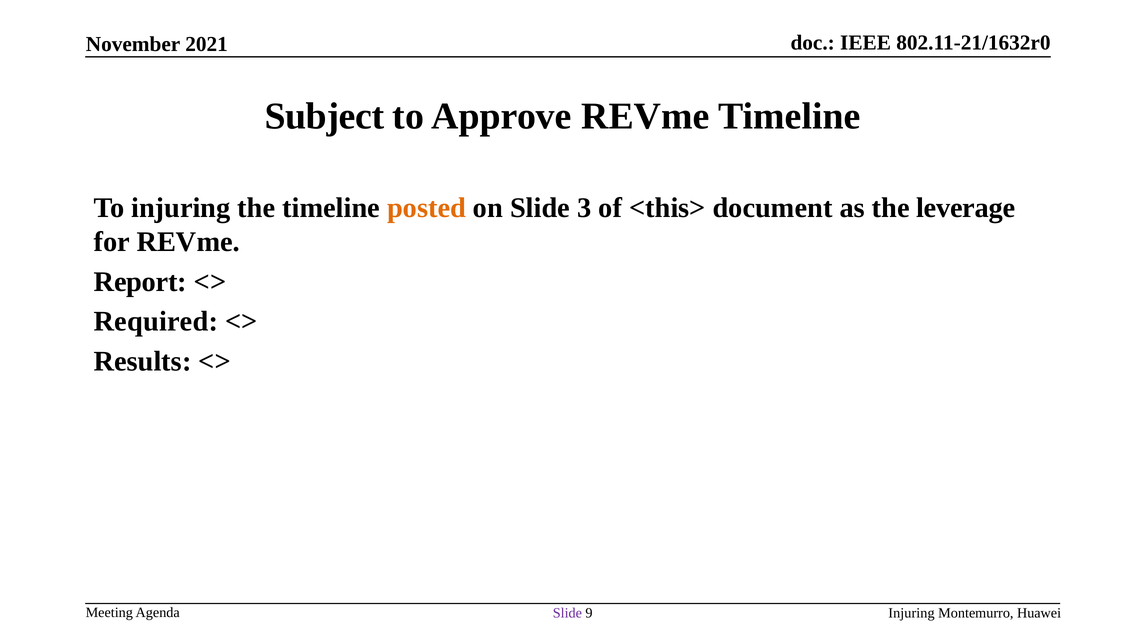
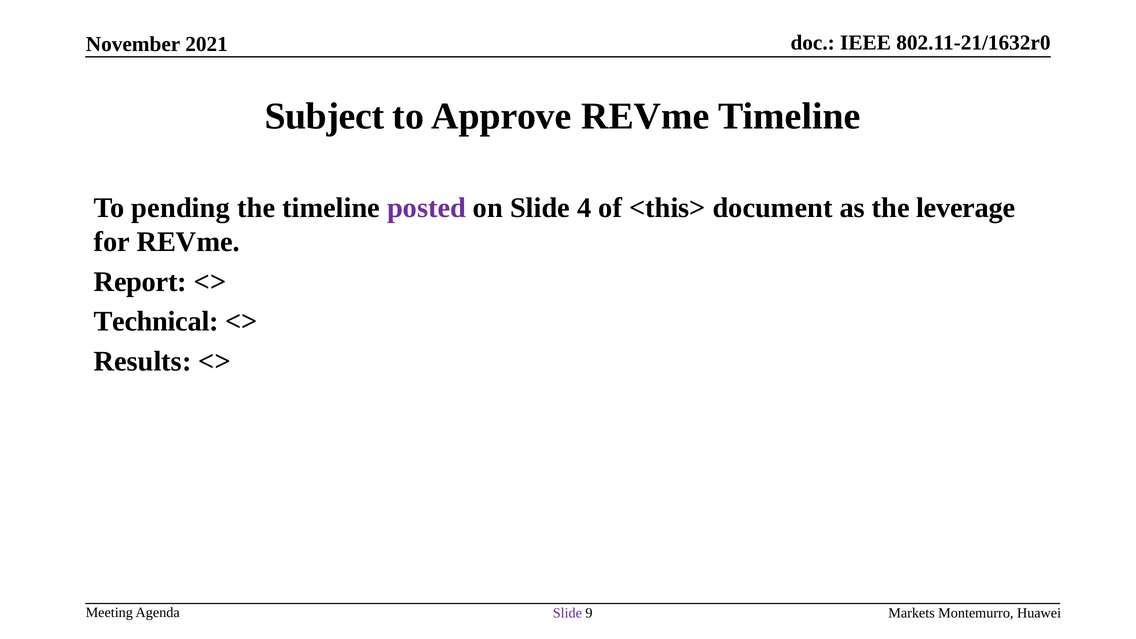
To injuring: injuring -> pending (181, 208)
posted colour: orange -> purple (426, 208)
3: 3 -> 4 (584, 208)
Required: Required -> Technical (156, 321)
Injuring: Injuring -> Markets (912, 613)
